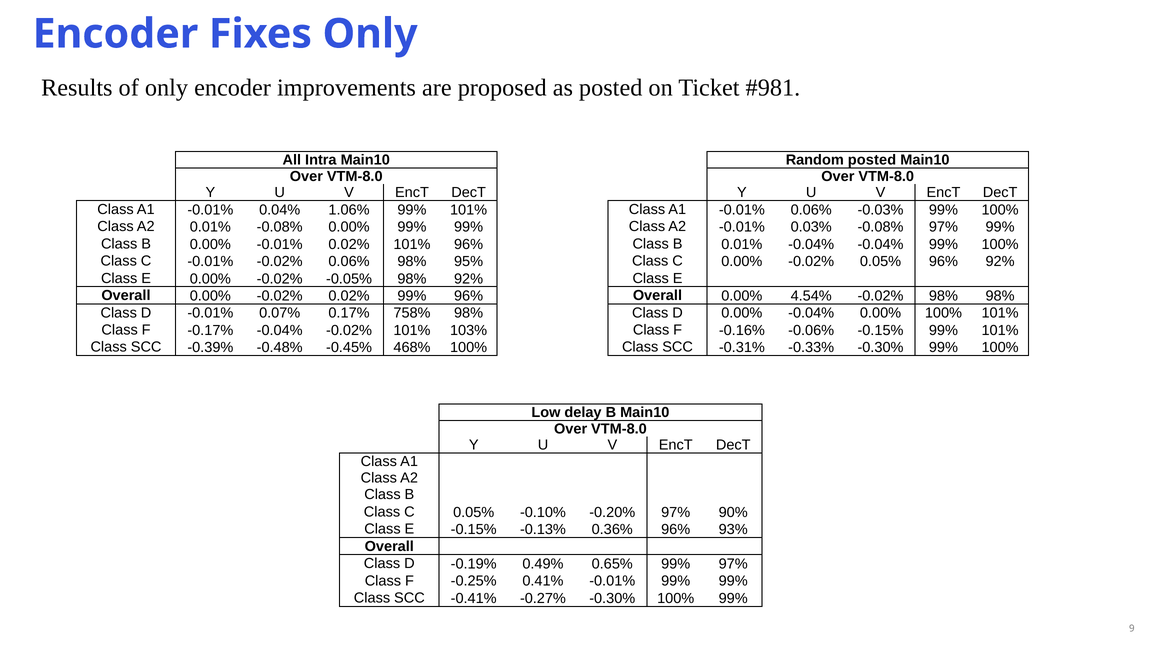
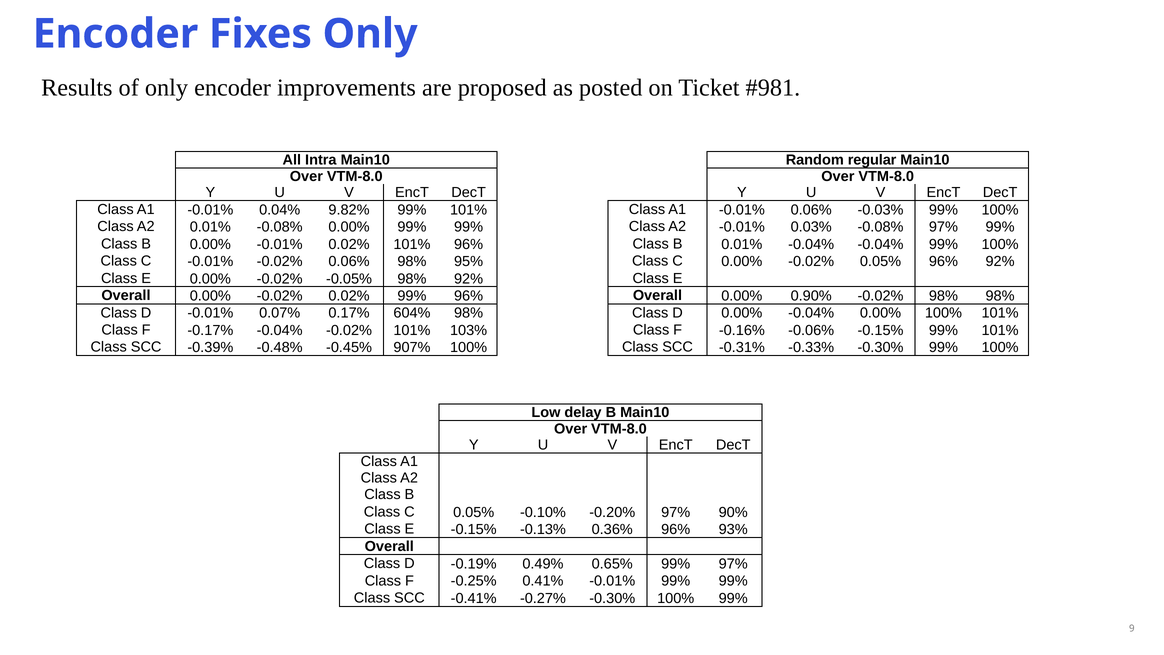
Random posted: posted -> regular (872, 160)
1.06%: 1.06% -> 9.82% (349, 210)
4.54%: 4.54% -> 0.90% (811, 296)
758%: 758% -> 604% (412, 313)
468%: 468% -> 907% (412, 347)
